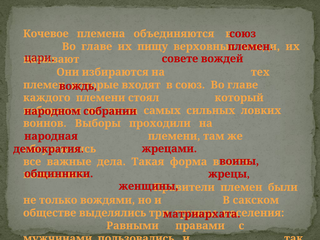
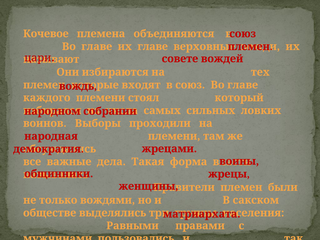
их пищу: пищу -> главе (153, 47)
